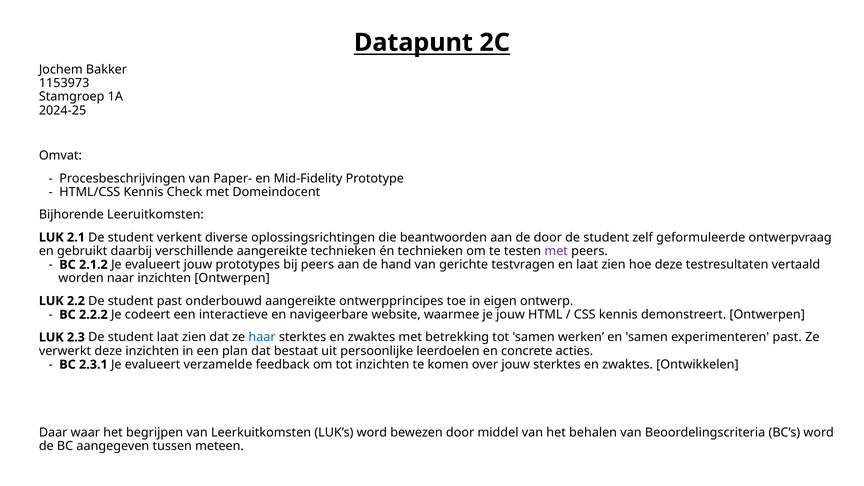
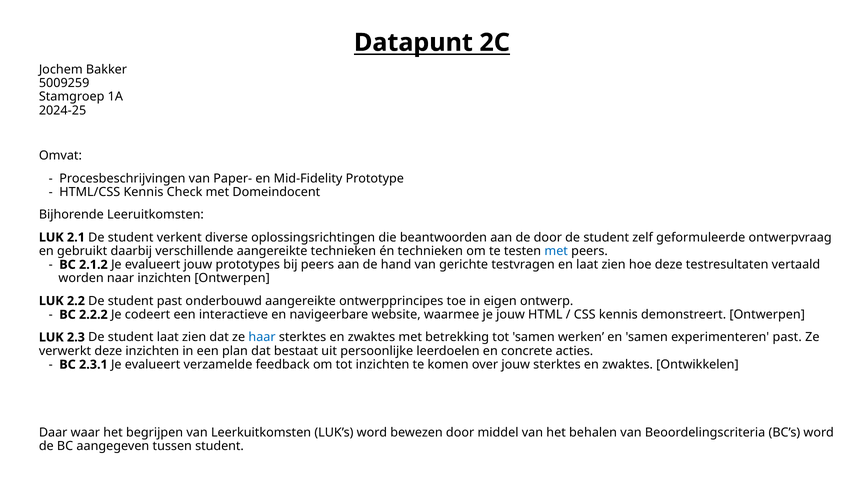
1153973: 1153973 -> 5009259 (64, 83)
met colour: purple -> blue (556, 251)
tussen meteen: meteen -> student (220, 446)
